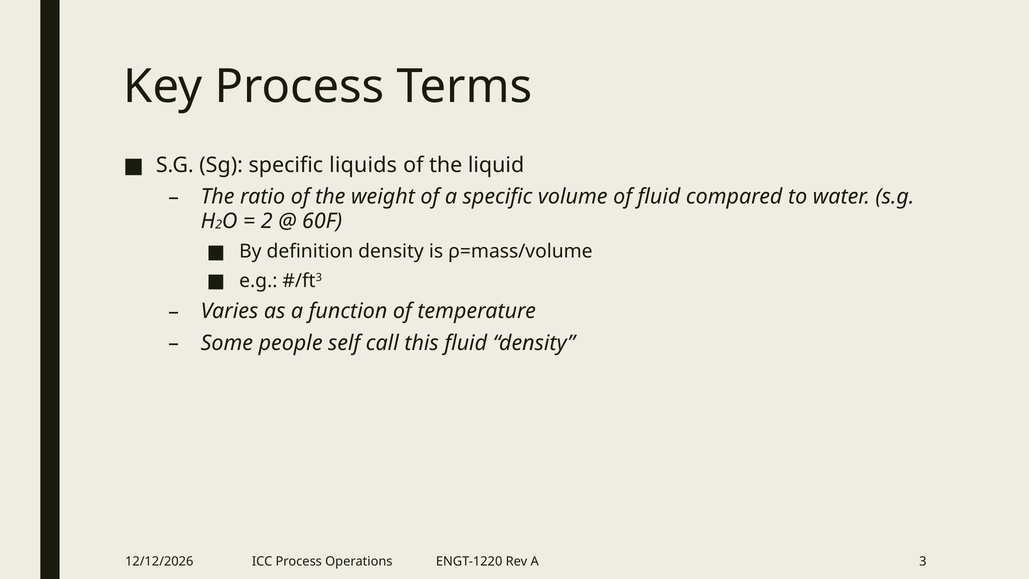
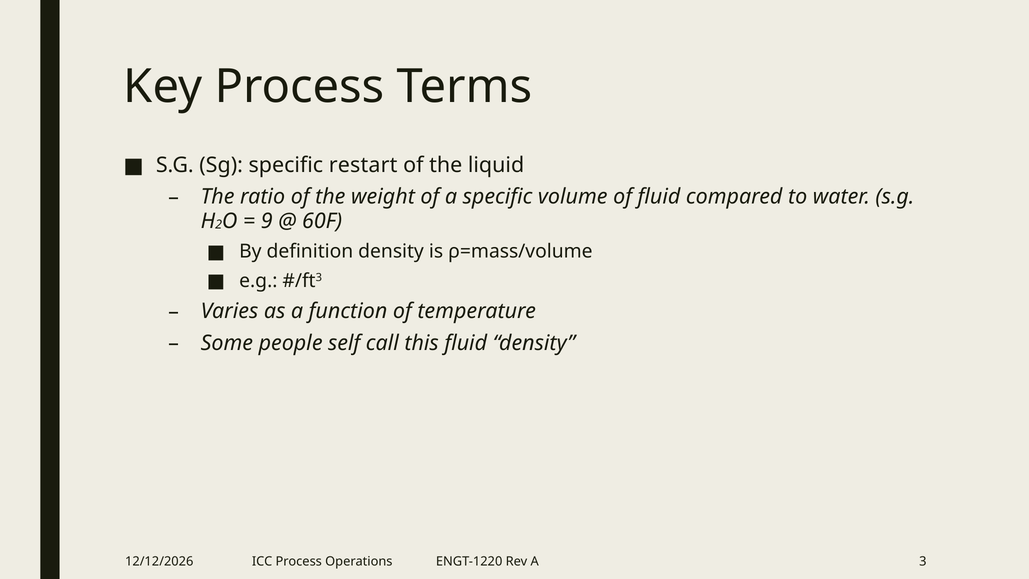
liquids: liquids -> restart (363, 165)
2: 2 -> 9 (267, 221)
